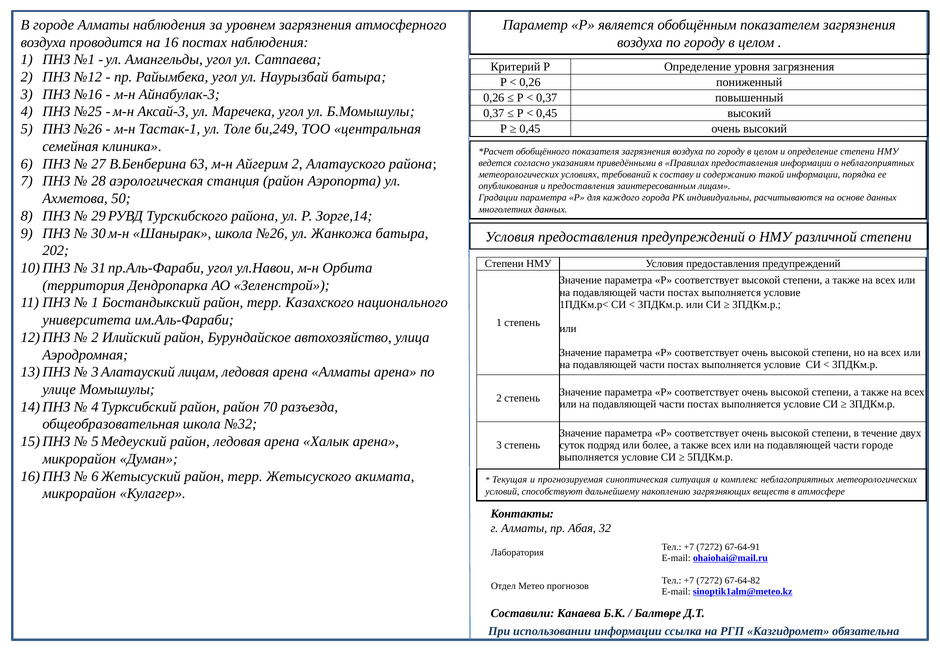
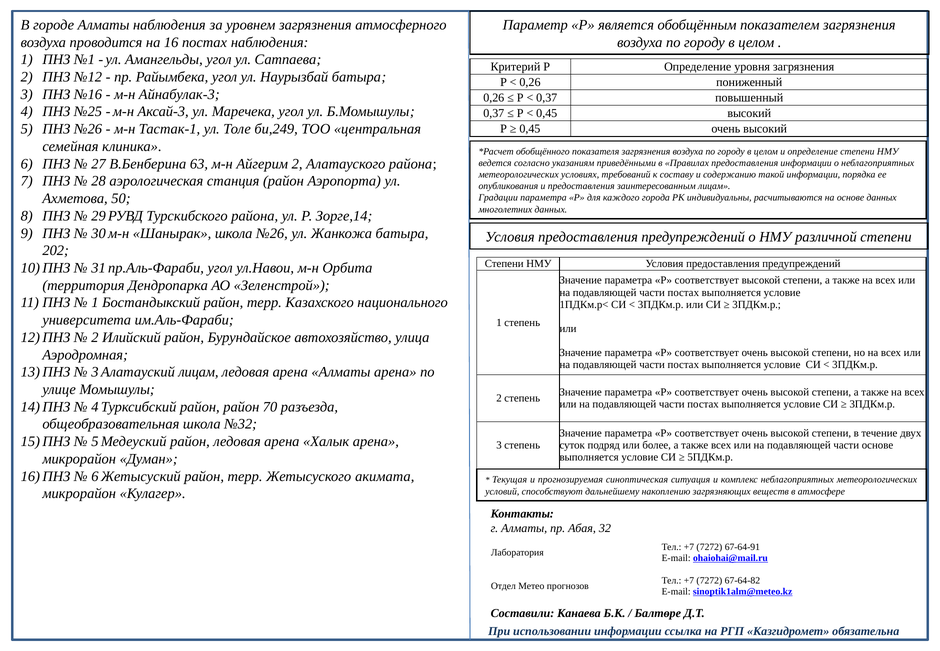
части городе: городе -> основе (877, 445)
